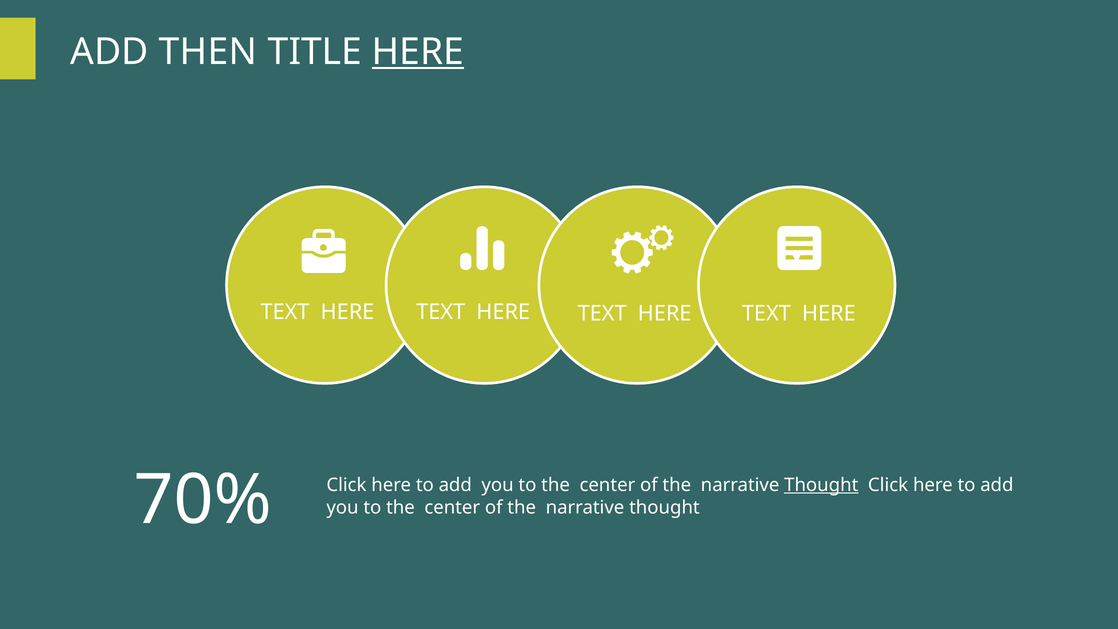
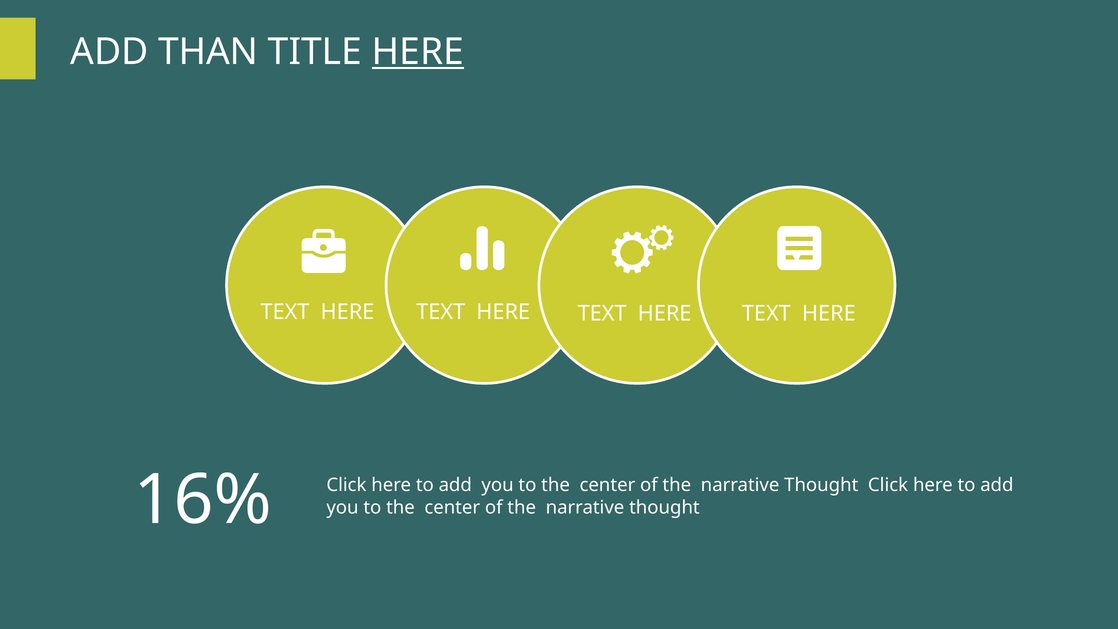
THEN: THEN -> THAN (208, 52)
70%: 70% -> 16% (203, 500)
Thought underline: present -> none (821, 485)
